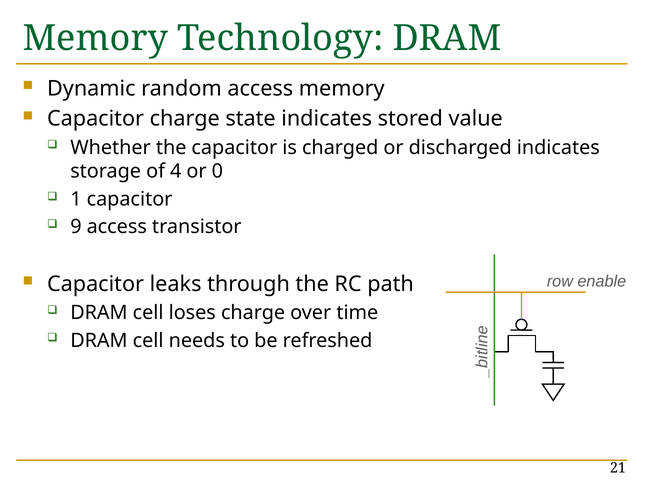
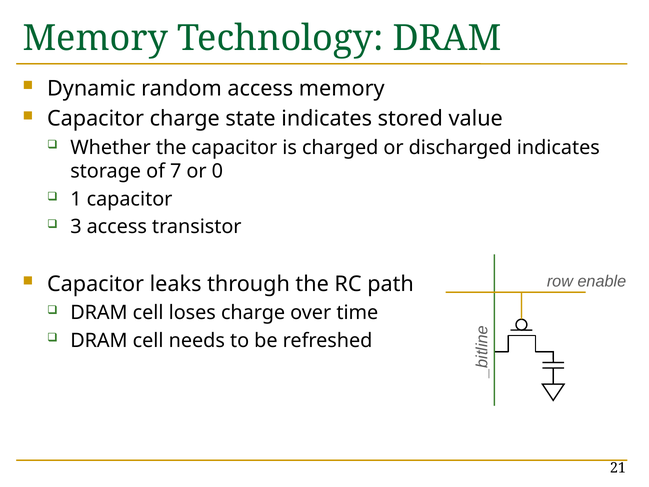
4: 4 -> 7 (176, 171)
9: 9 -> 3 (76, 227)
